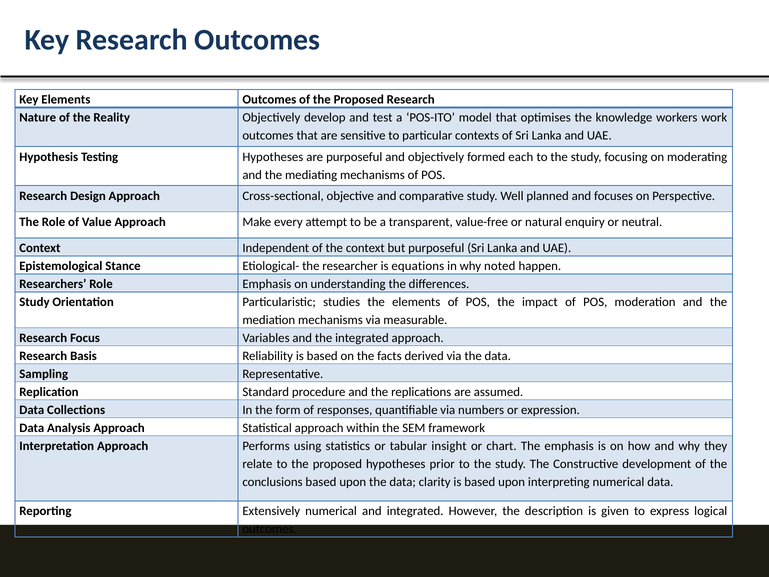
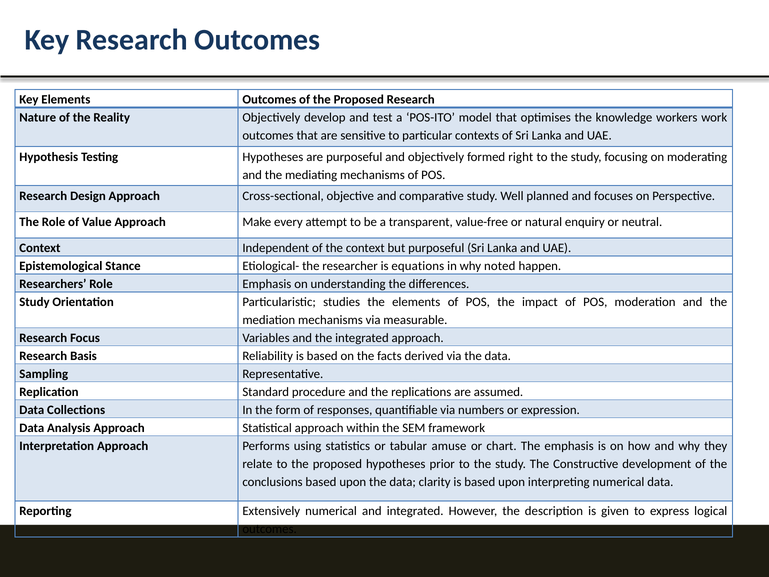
each: each -> right (521, 157)
insight: insight -> amuse (449, 446)
